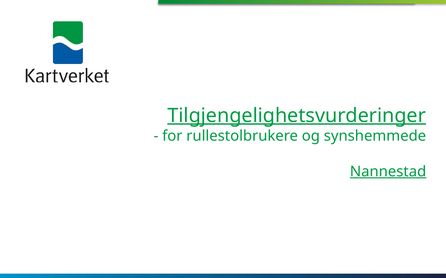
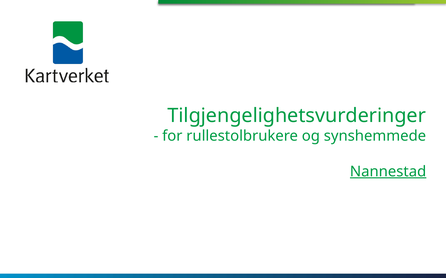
Tilgjengelighetsvurderinger underline: present -> none (297, 116)
